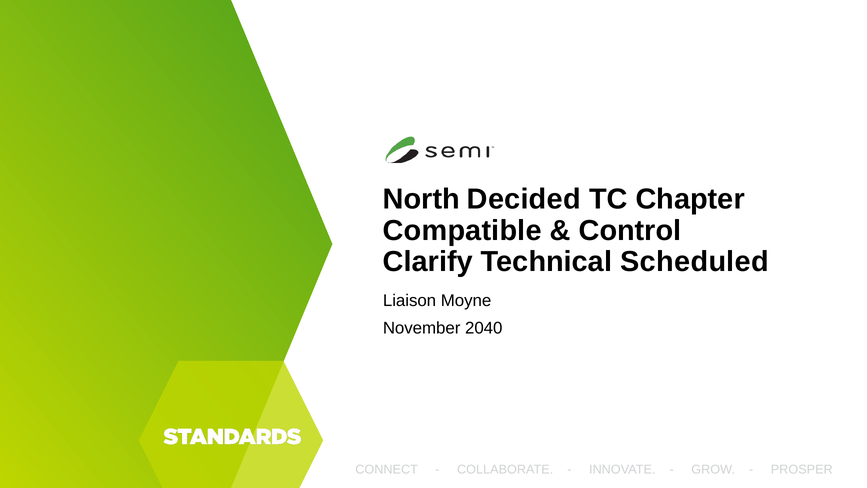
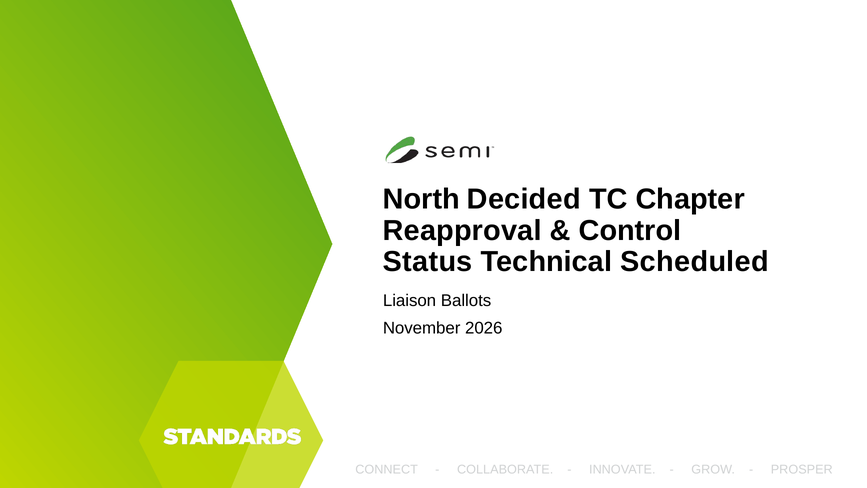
Compatible: Compatible -> Reapproval (462, 230)
Clarify: Clarify -> Status (428, 262)
Moyne: Moyne -> Ballots (466, 301)
2040: 2040 -> 2026 (484, 328)
